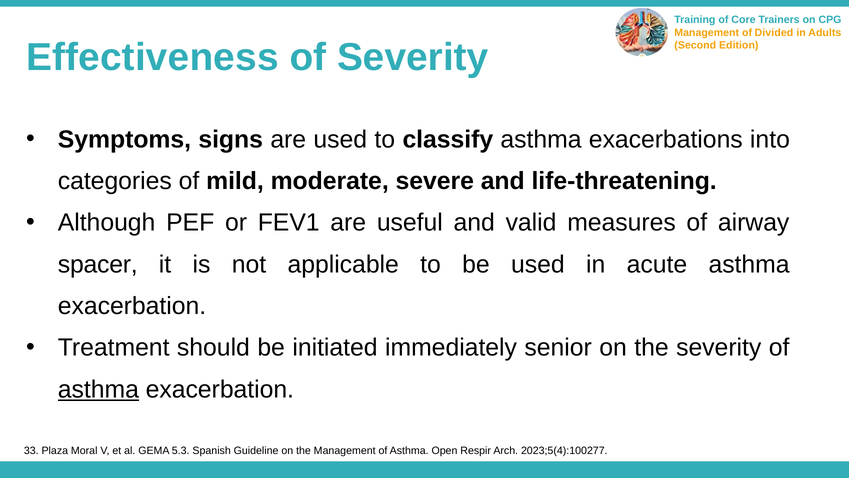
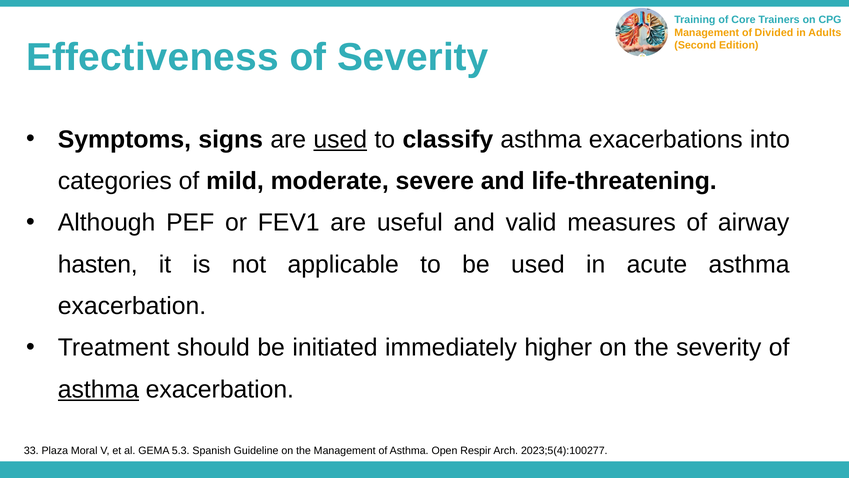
used underline: none -> present (340, 139)
spacer: spacer -> hasten (98, 264)
senior: senior -> higher (558, 347)
